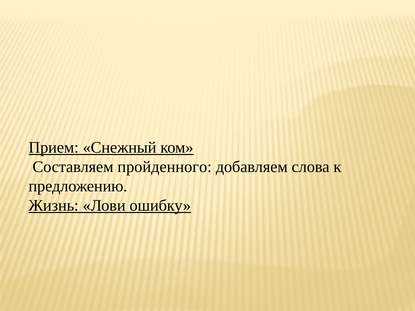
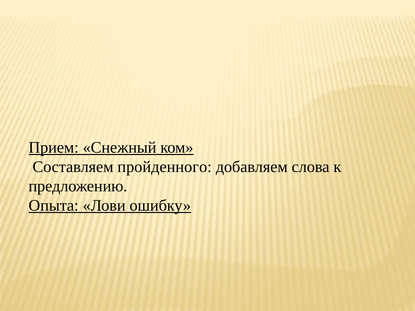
Жизнь: Жизнь -> Опыта (54, 206)
